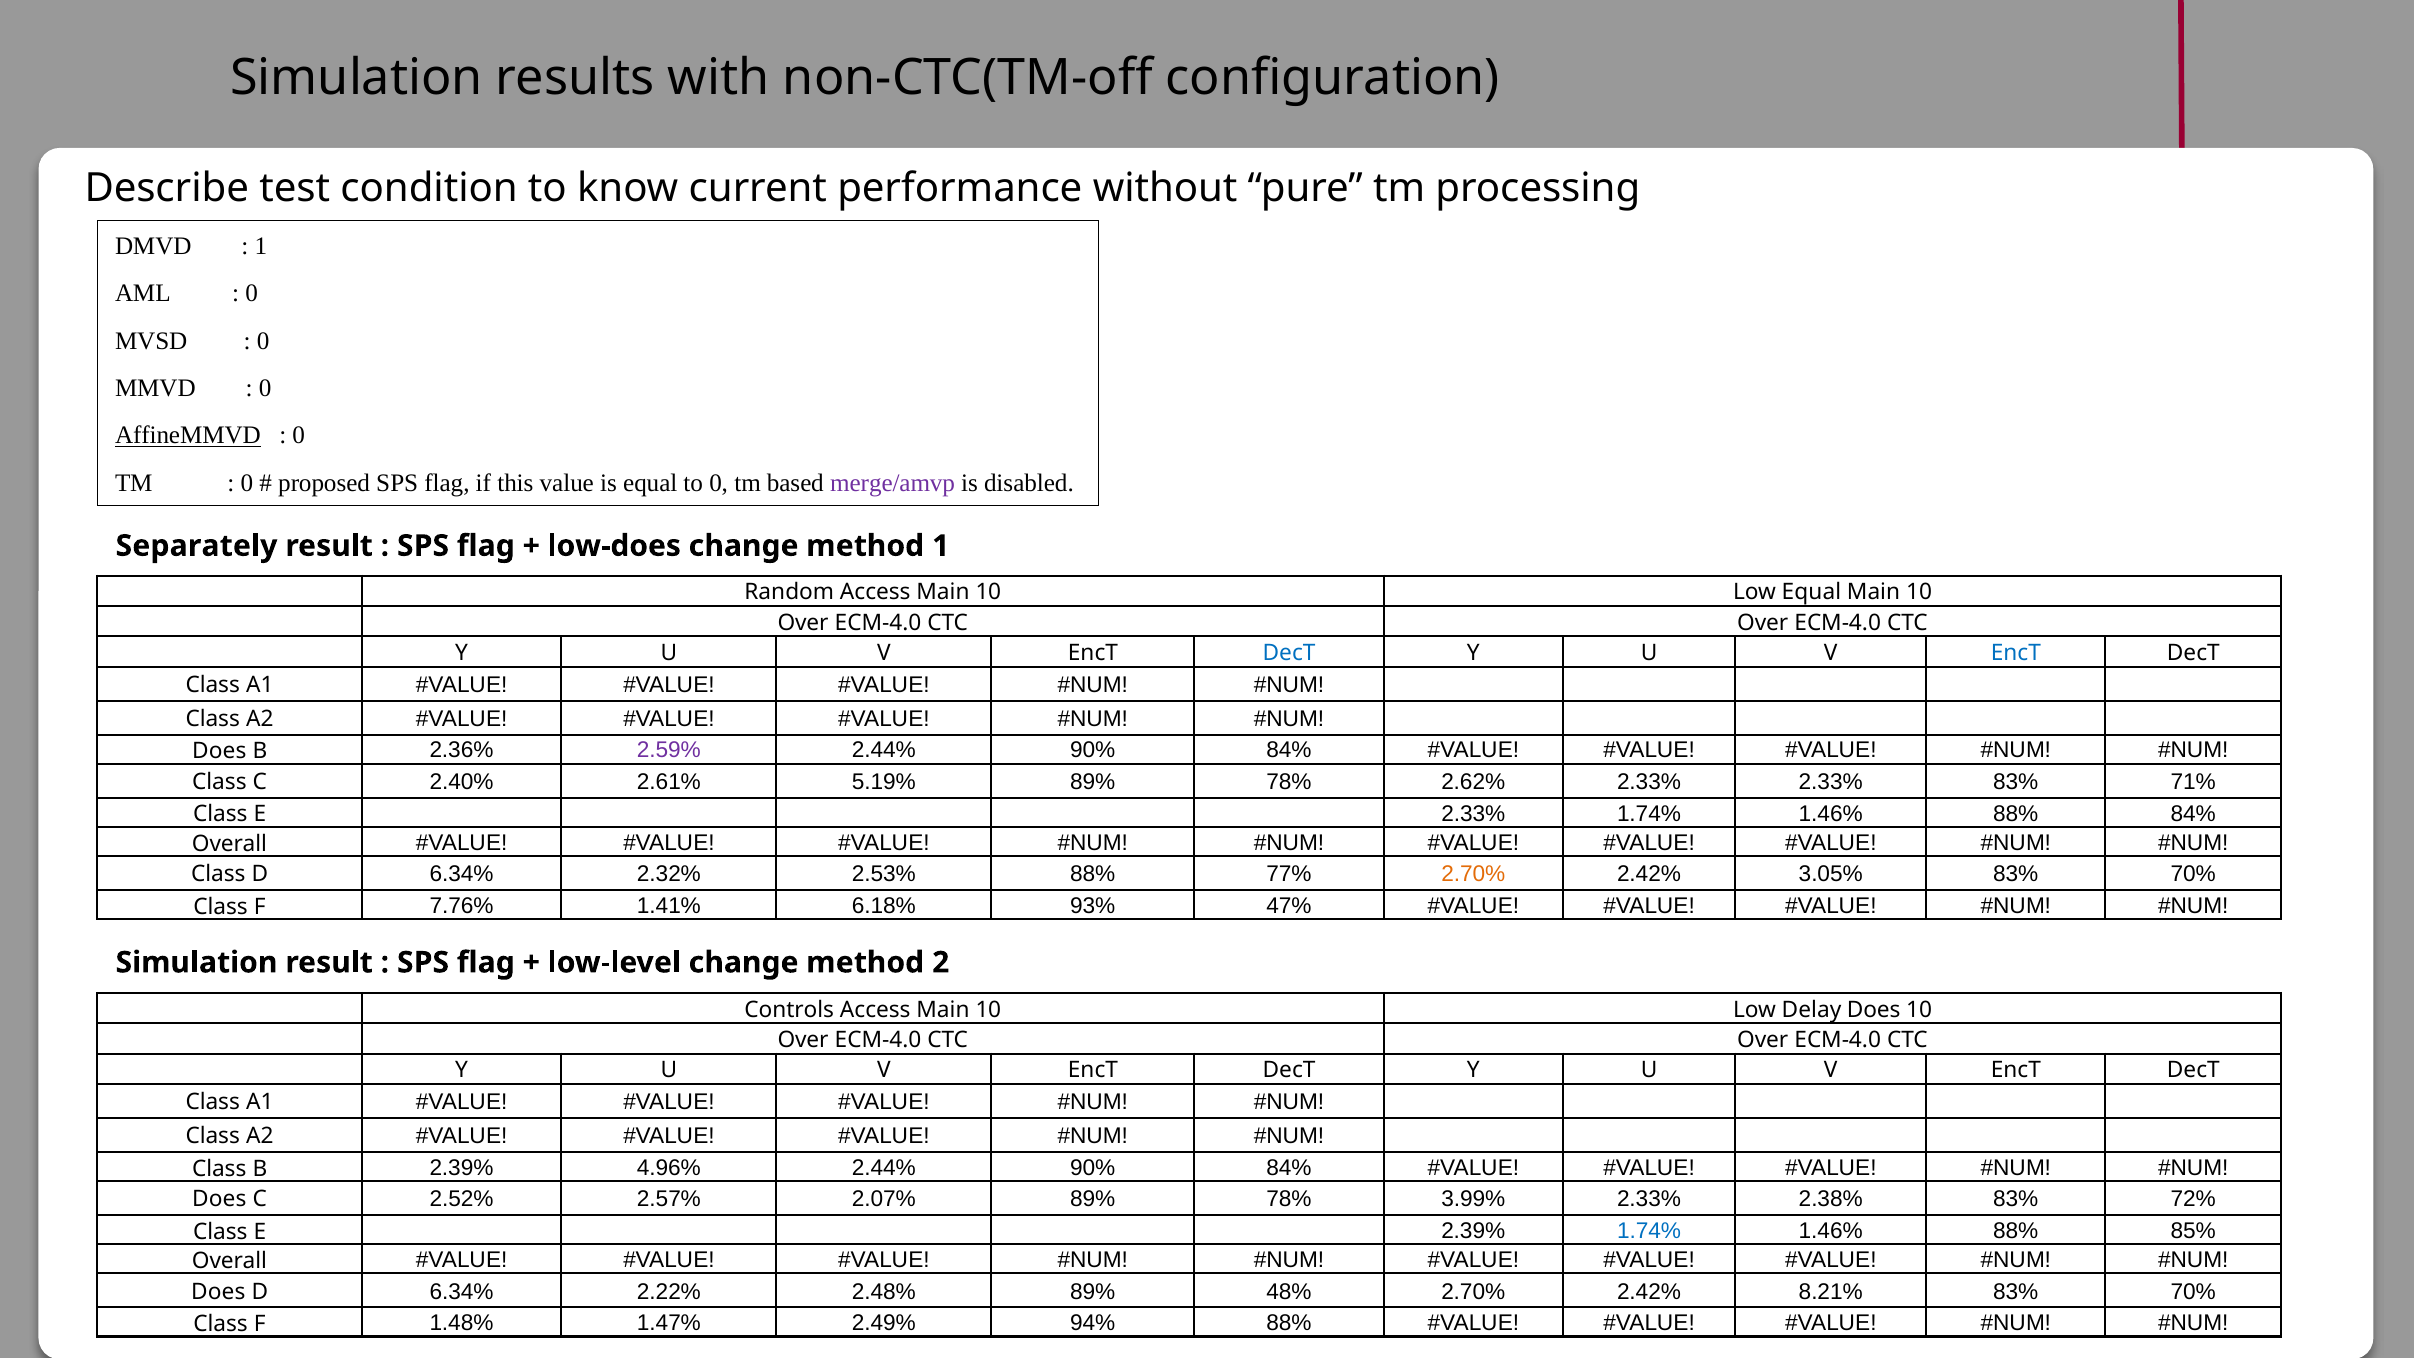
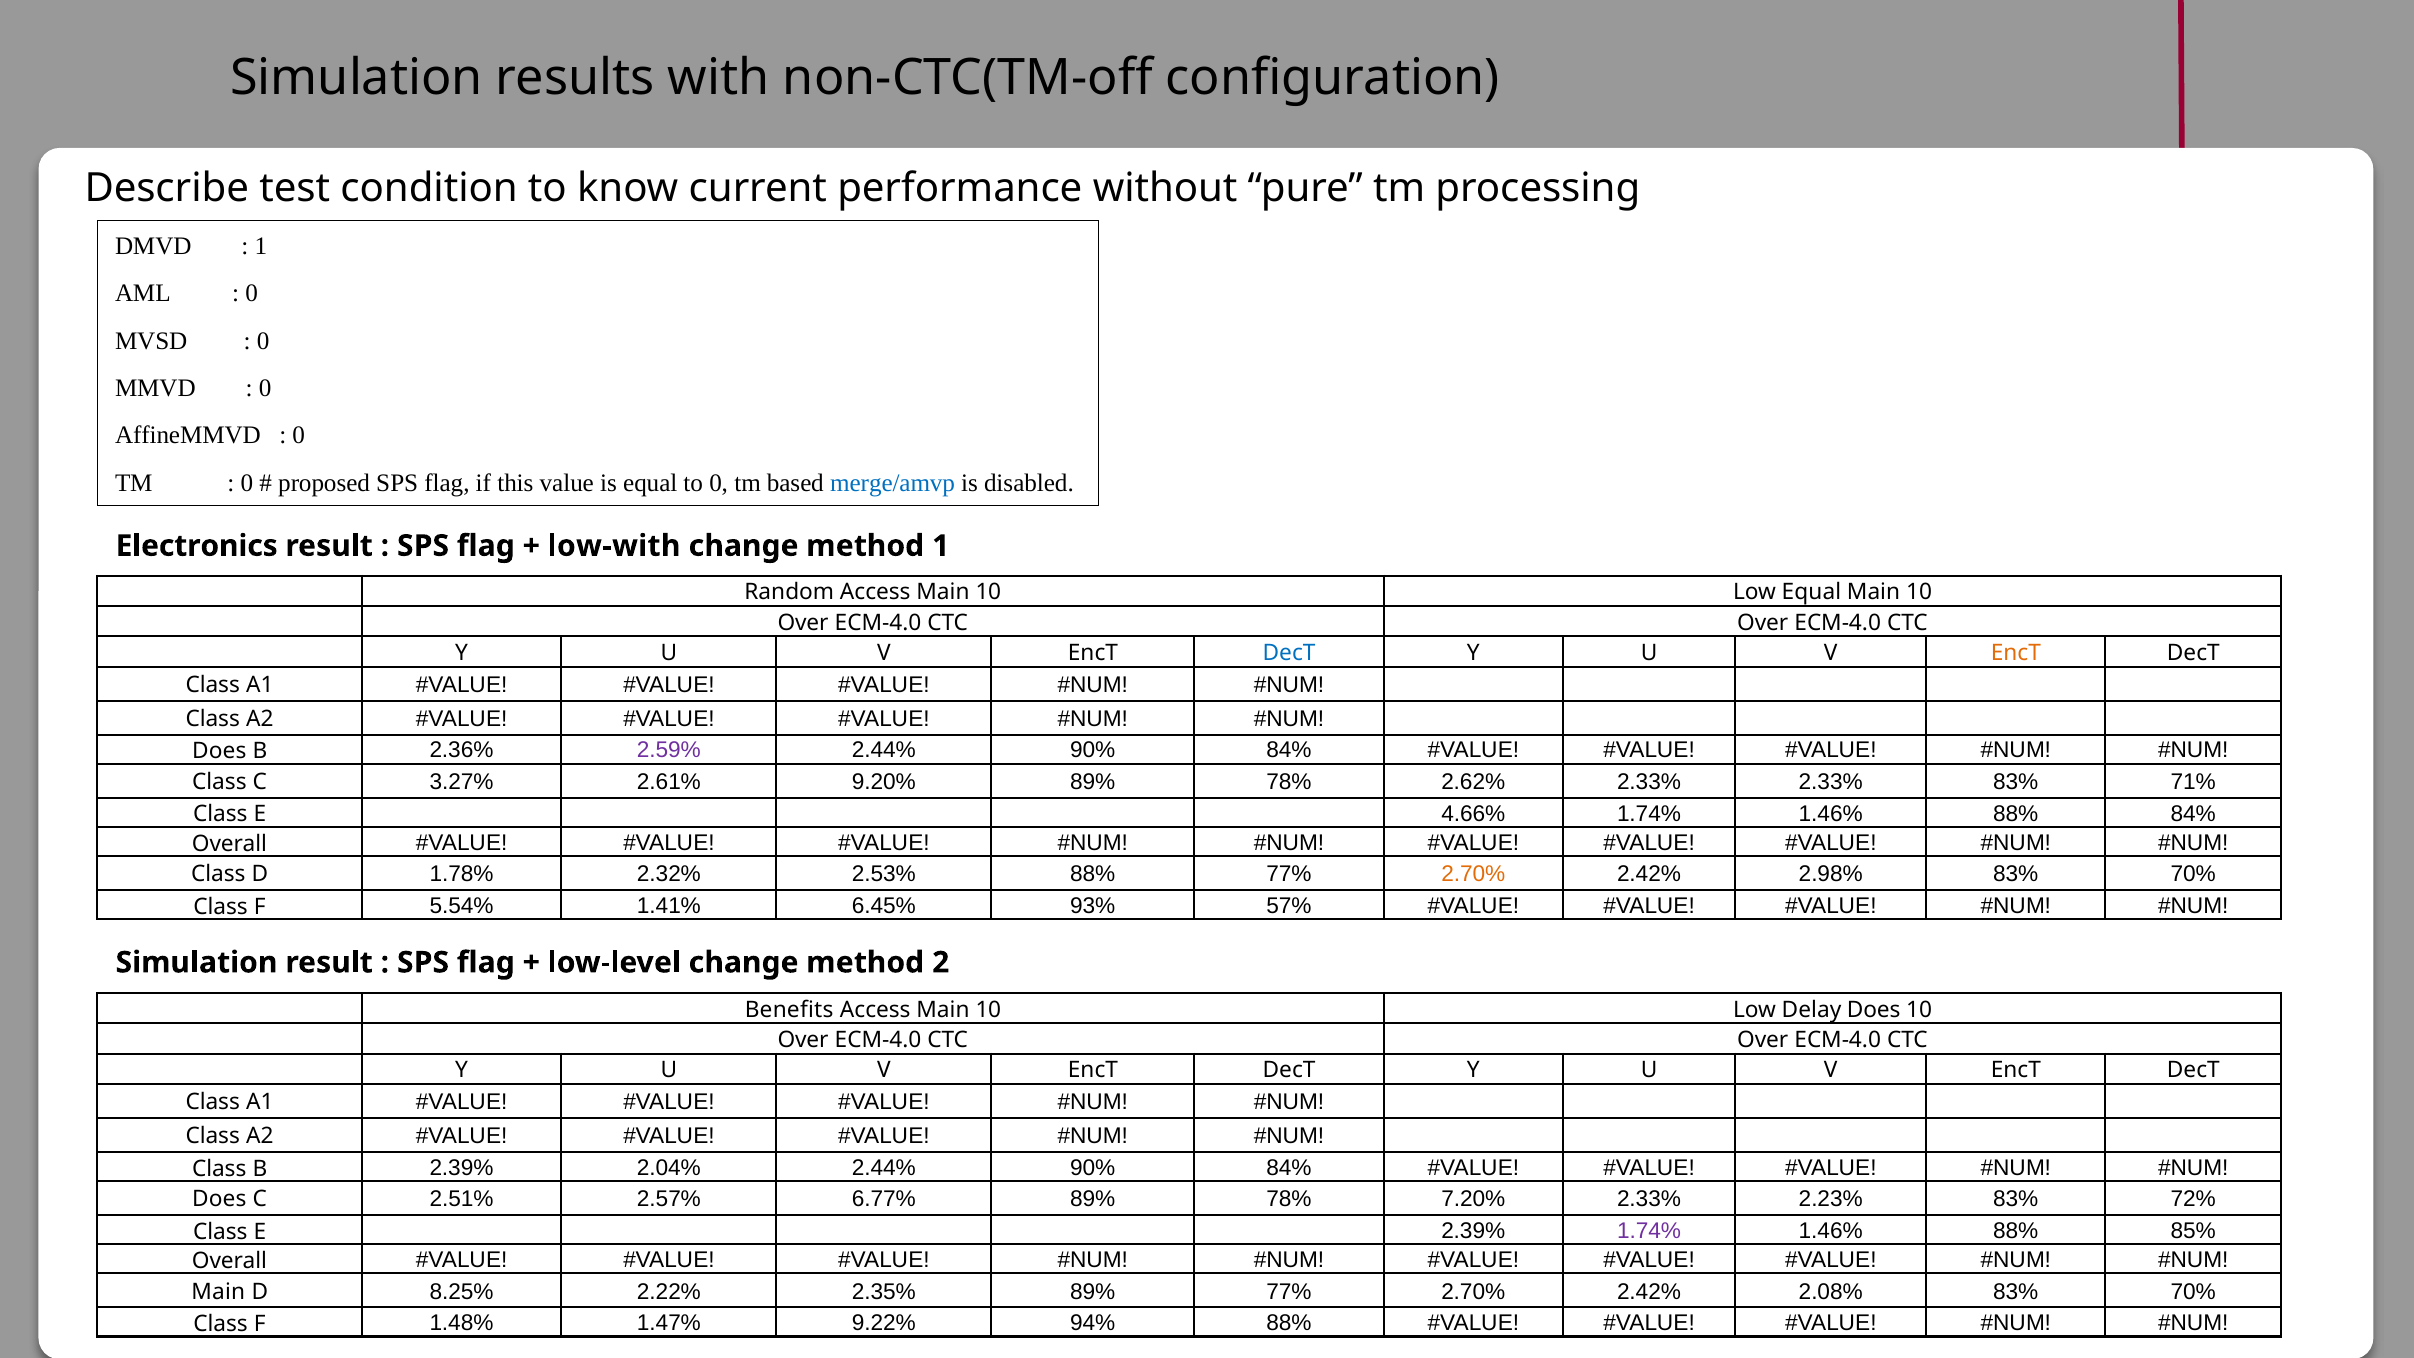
AffineMMVD underline: present -> none (188, 436)
merge/amvp colour: purple -> blue (893, 483)
Separately: Separately -> Electronics (197, 546)
low-does: low-does -> low-with (614, 546)
EncT colour: blue -> orange (2016, 653)
2.40%: 2.40% -> 3.27% (462, 782)
5.19%: 5.19% -> 9.20% (884, 782)
E 2.33%: 2.33% -> 4.66% (1473, 814)
Class D 6.34%: 6.34% -> 1.78% (462, 874)
3.05%: 3.05% -> 2.98% (1831, 874)
7.76%: 7.76% -> 5.54% (462, 906)
6.18%: 6.18% -> 6.45% (884, 906)
47%: 47% -> 57% (1289, 906)
Controls: Controls -> Benefits (789, 1010)
4.96%: 4.96% -> 2.04% (669, 1168)
2.52%: 2.52% -> 2.51% (462, 1199)
2.07%: 2.07% -> 6.77% (884, 1199)
3.99%: 3.99% -> 7.20% (1473, 1199)
2.38%: 2.38% -> 2.23% (1831, 1199)
1.74% colour: blue -> purple (1649, 1231)
Does: Does -> Main (218, 1292)
6.34%: 6.34% -> 8.25% (462, 1292)
2.48%: 2.48% -> 2.35% (884, 1292)
89% 48%: 48% -> 77% (1289, 1292)
8.21%: 8.21% -> 2.08% (1831, 1292)
2.49%: 2.49% -> 9.22% (884, 1323)
